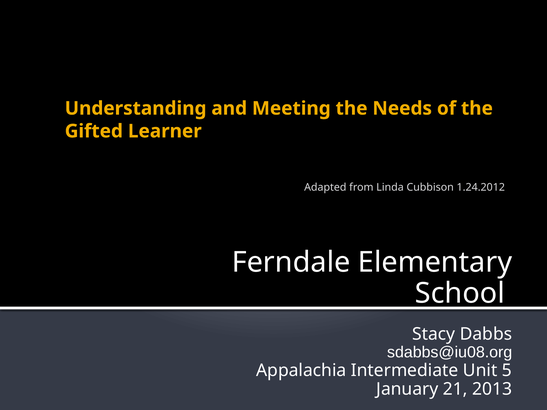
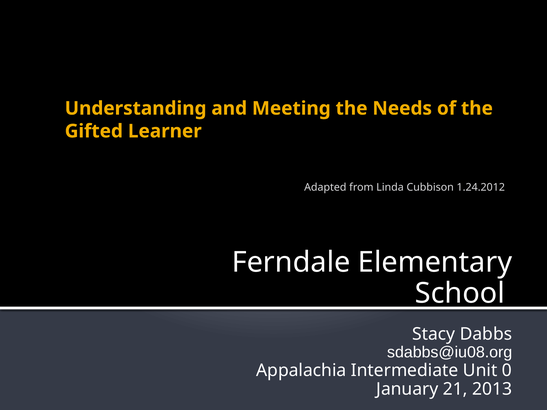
5: 5 -> 0 (507, 371)
